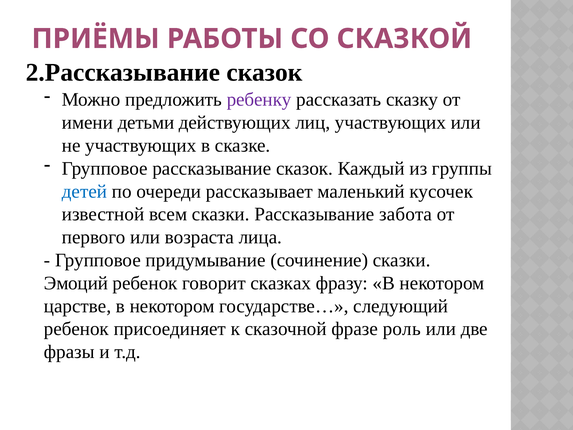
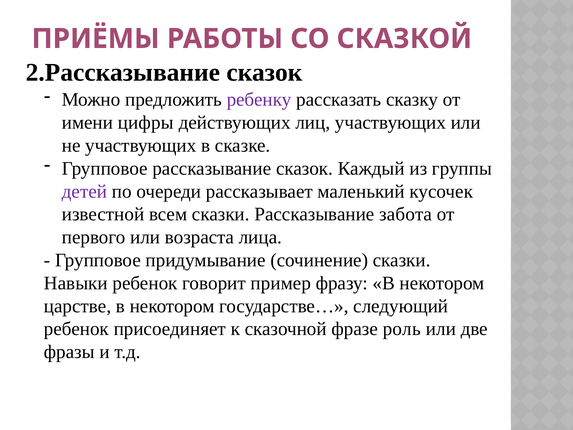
детьми: детьми -> цифры (146, 123)
детей colour: blue -> purple (84, 191)
Эмоций: Эмоций -> Навыки (76, 283)
сказках: сказках -> пример (281, 283)
